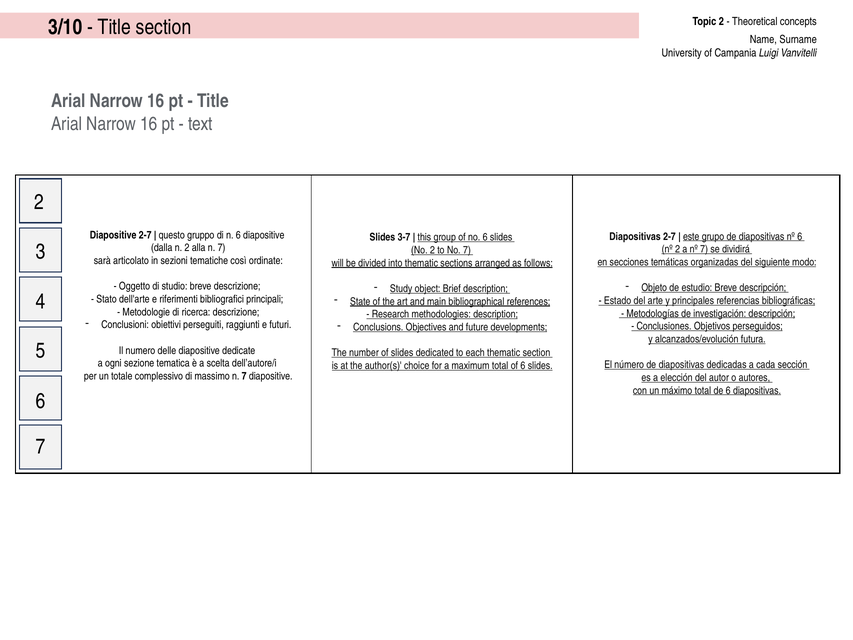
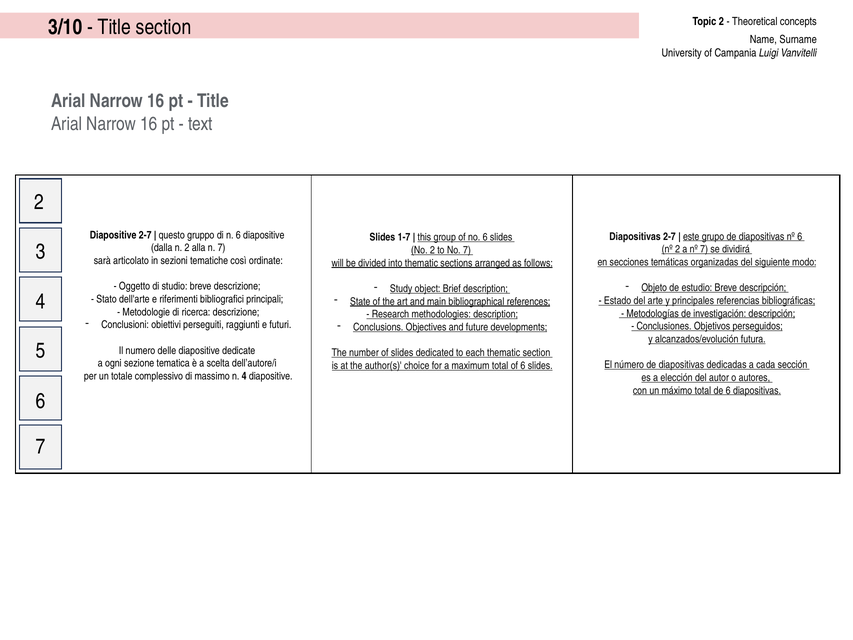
3-7: 3-7 -> 1-7 (404, 237)
massimo n 7: 7 -> 4 (244, 376)
